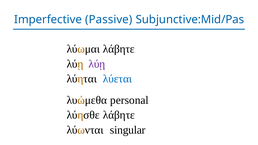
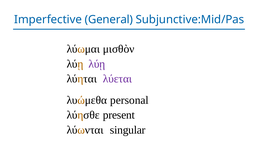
Passive: Passive -> General (109, 20)
λύωμαι λάβητε: λάβητε -> μισθὸν (119, 49)
λύεται colour: blue -> purple (117, 79)
λύησθε λάβητε: λάβητε -> present (119, 115)
